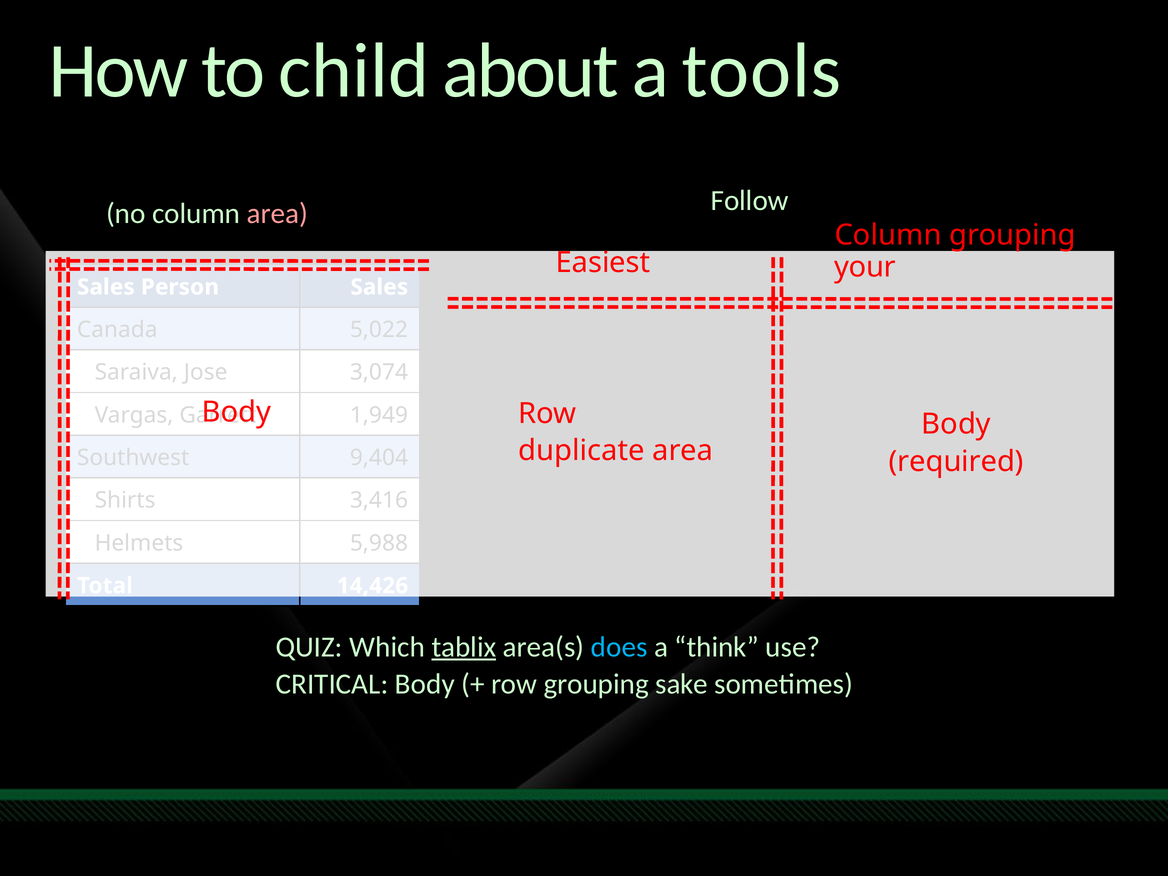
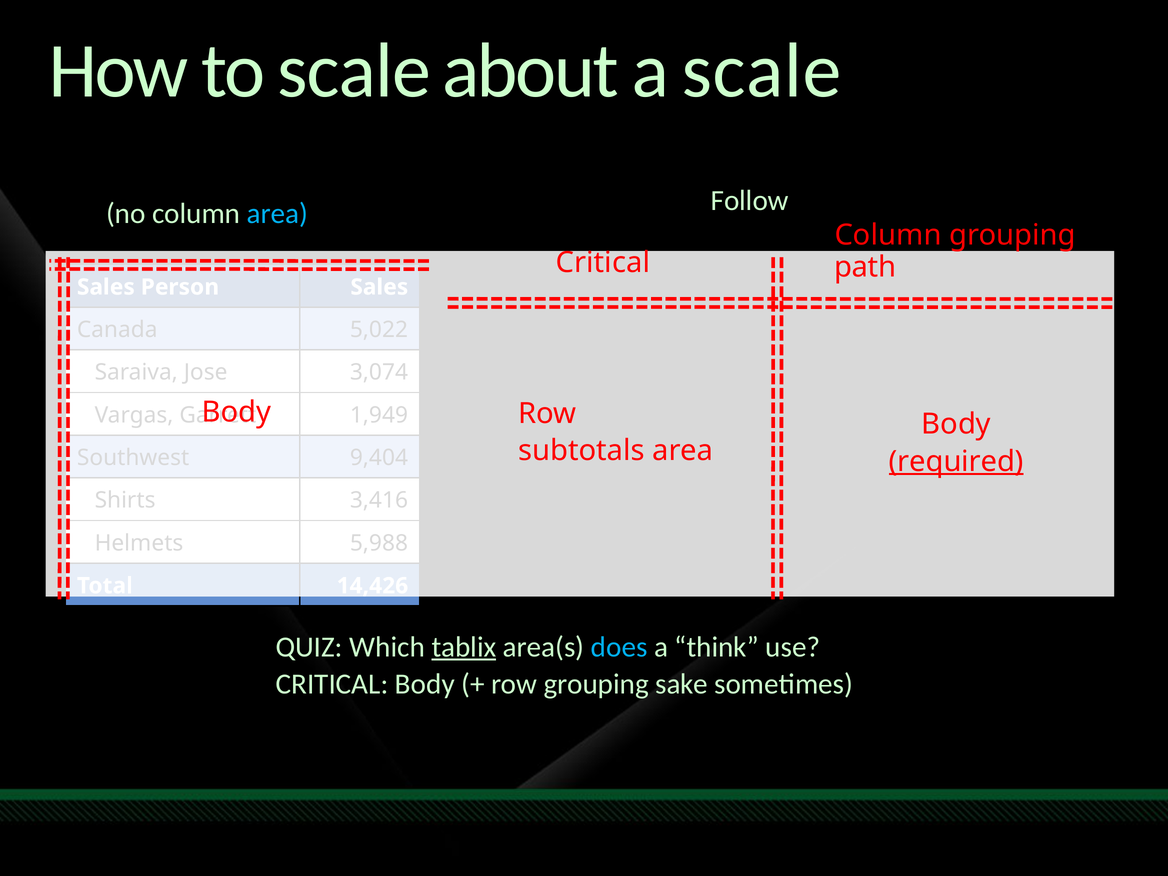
to child: child -> scale (354, 71)
a tools: tools -> scale (761, 71)
area colour: pink -> light blue (277, 214)
Easiest: Easiest -> Critical (603, 262)
your: your -> path (865, 267)
duplicate: duplicate -> subtotals (581, 451)
required underline: none -> present (956, 462)
